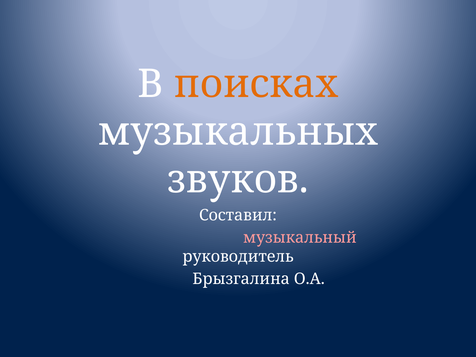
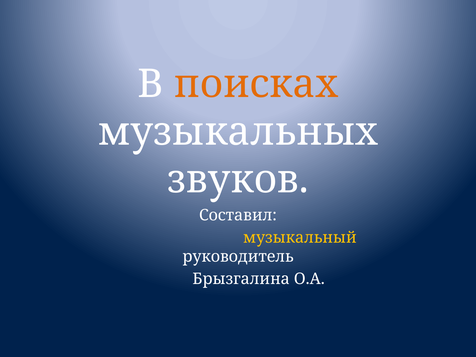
музыкальный colour: pink -> yellow (300, 238)
